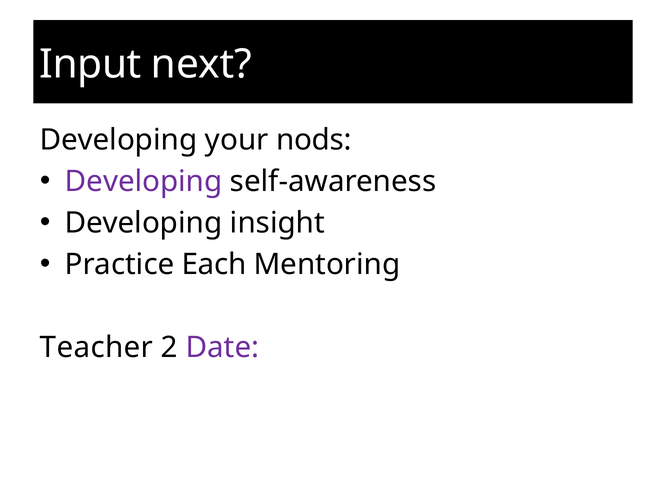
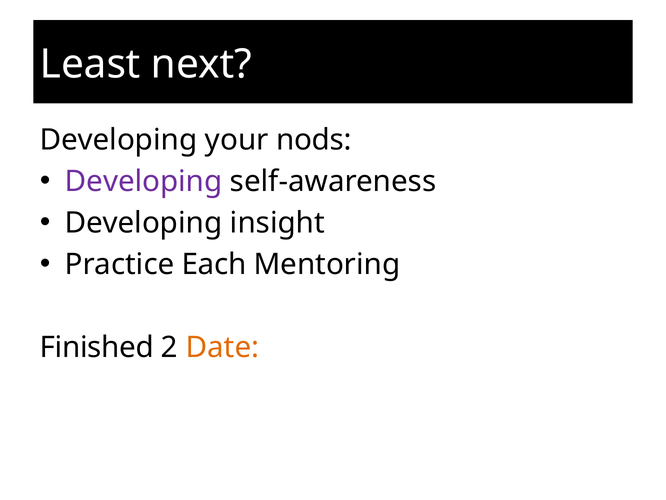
Input: Input -> Least (90, 64)
Teacher: Teacher -> Finished (97, 347)
Date colour: purple -> orange (222, 347)
